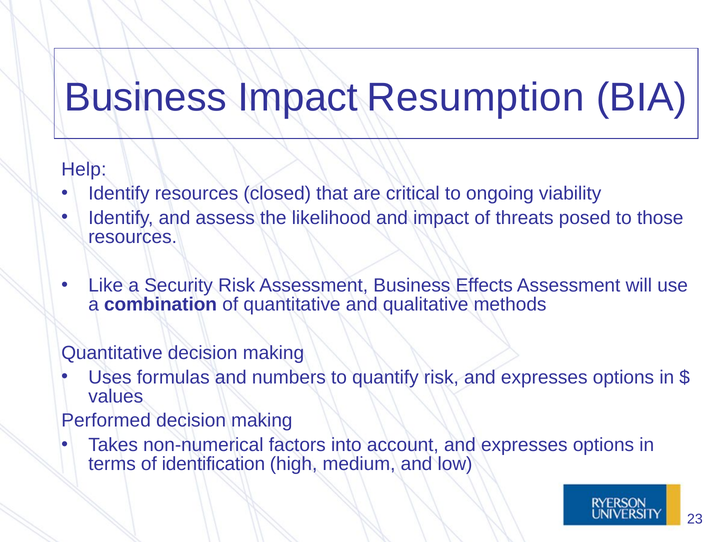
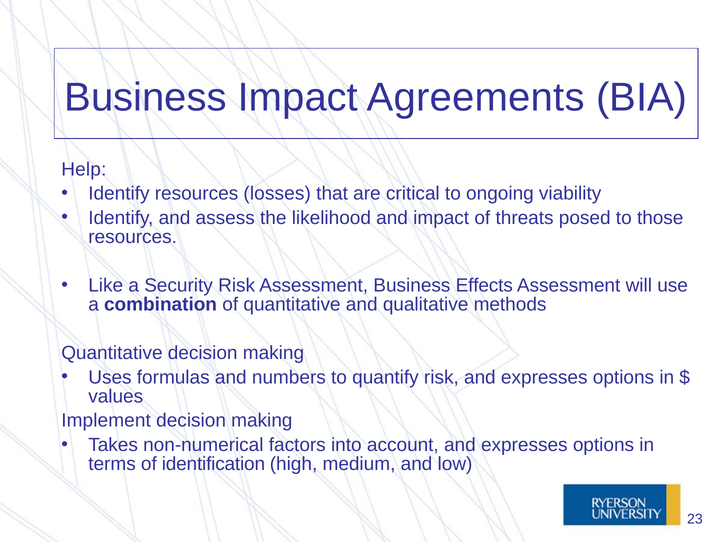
Resumption: Resumption -> Agreements (476, 98)
closed: closed -> losses (277, 193)
Performed: Performed -> Implement (106, 420)
